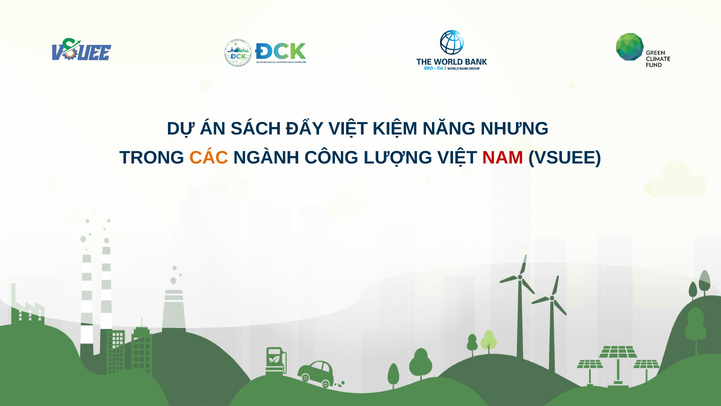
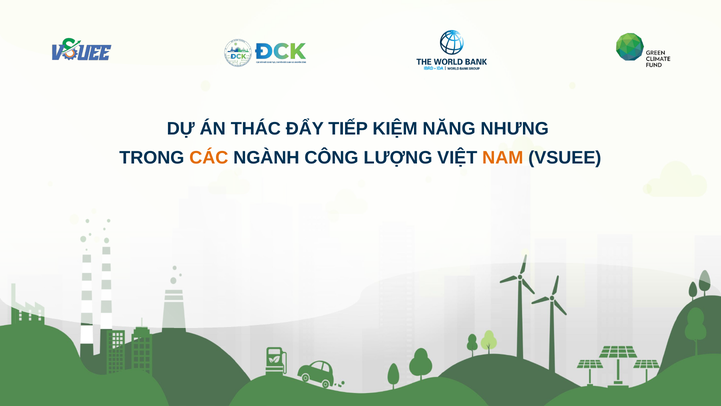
SÁCH: SÁCH -> THÁC (256, 129)
ĐẨY VIỆT: VIỆT -> TIẾP (348, 129)
NAM colour: red -> orange (503, 158)
